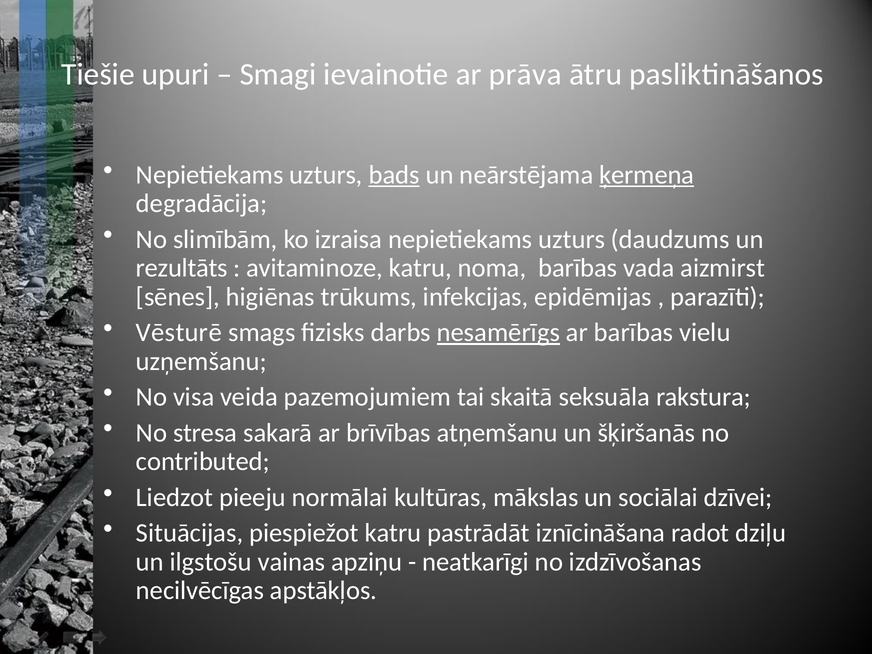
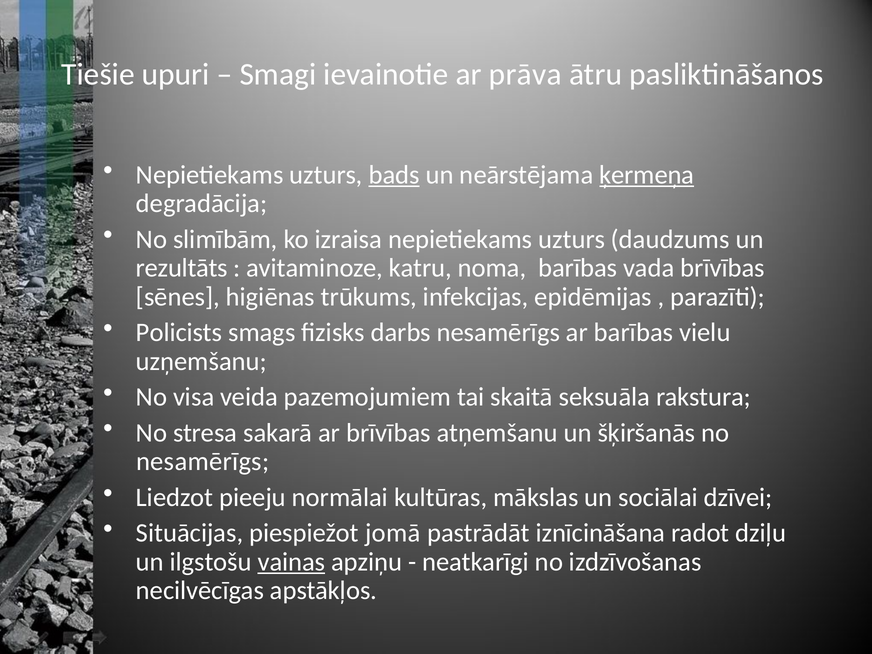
vada aizmirst: aizmirst -> brīvības (723, 268)
Vēsturē: Vēsturē -> Policists (179, 333)
nesamērīgs underline: present -> none (498, 333)
contributed: contributed -> nesamērīgs (203, 462)
piespiežot katru: katru -> jomā (393, 533)
vainas underline: none -> present (291, 562)
